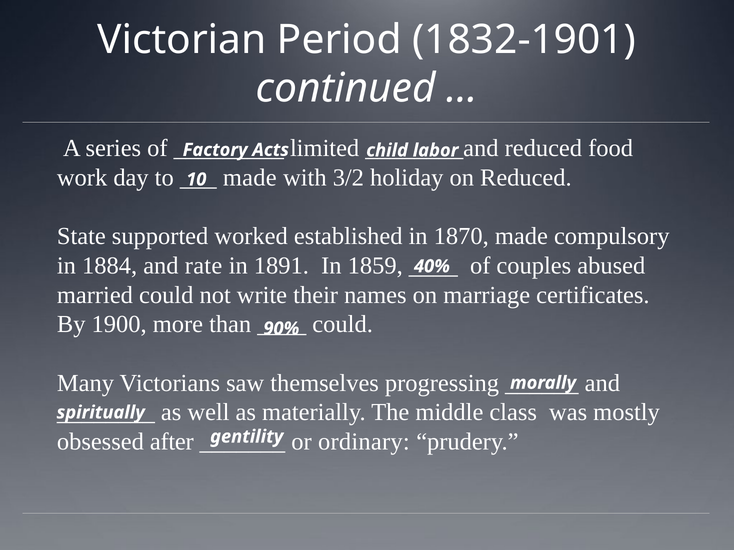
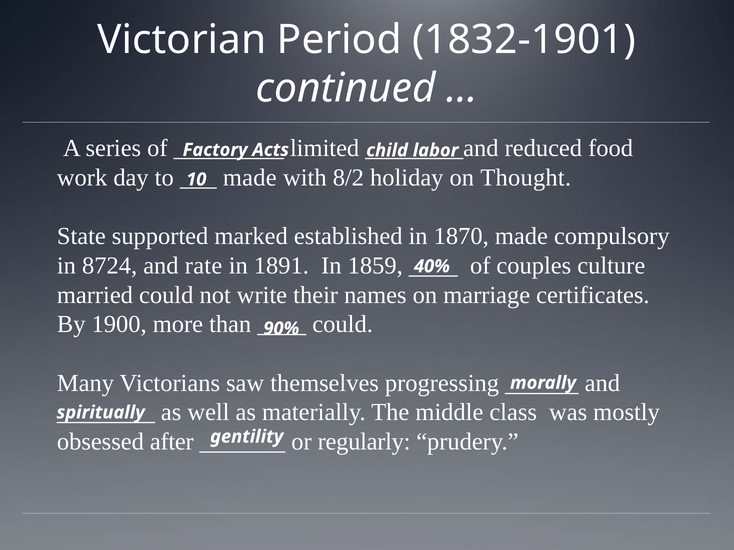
3/2: 3/2 -> 8/2 (348, 178)
on Reduced: Reduced -> Thought (526, 178)
worked: worked -> marked (251, 237)
1884: 1884 -> 8724 (110, 266)
abused: abused -> culture (611, 266)
ordinary: ordinary -> regularly (364, 442)
